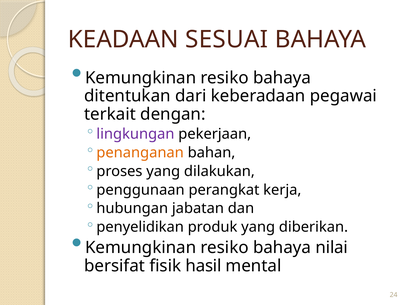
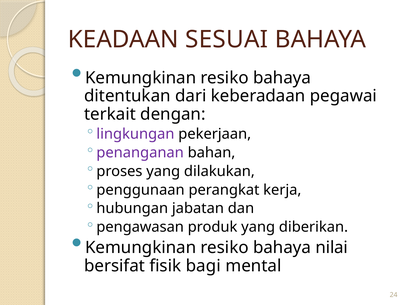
penanganan colour: orange -> purple (140, 153)
penyelidikan: penyelidikan -> pengawasan (140, 227)
hasil: hasil -> bagi (203, 266)
